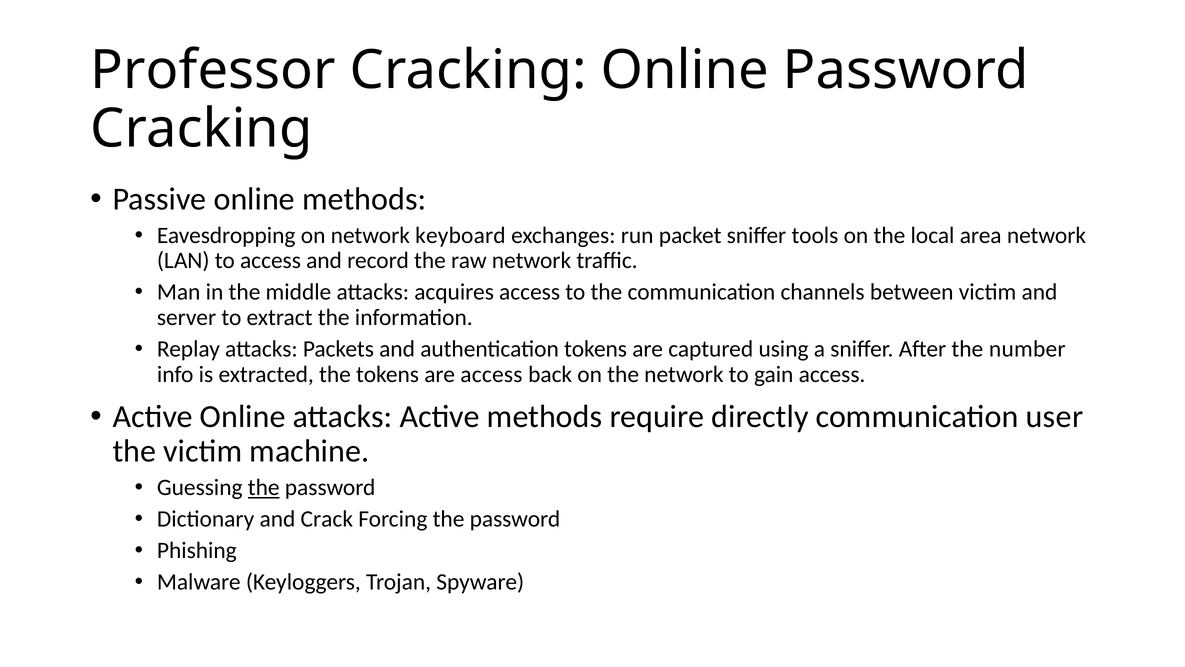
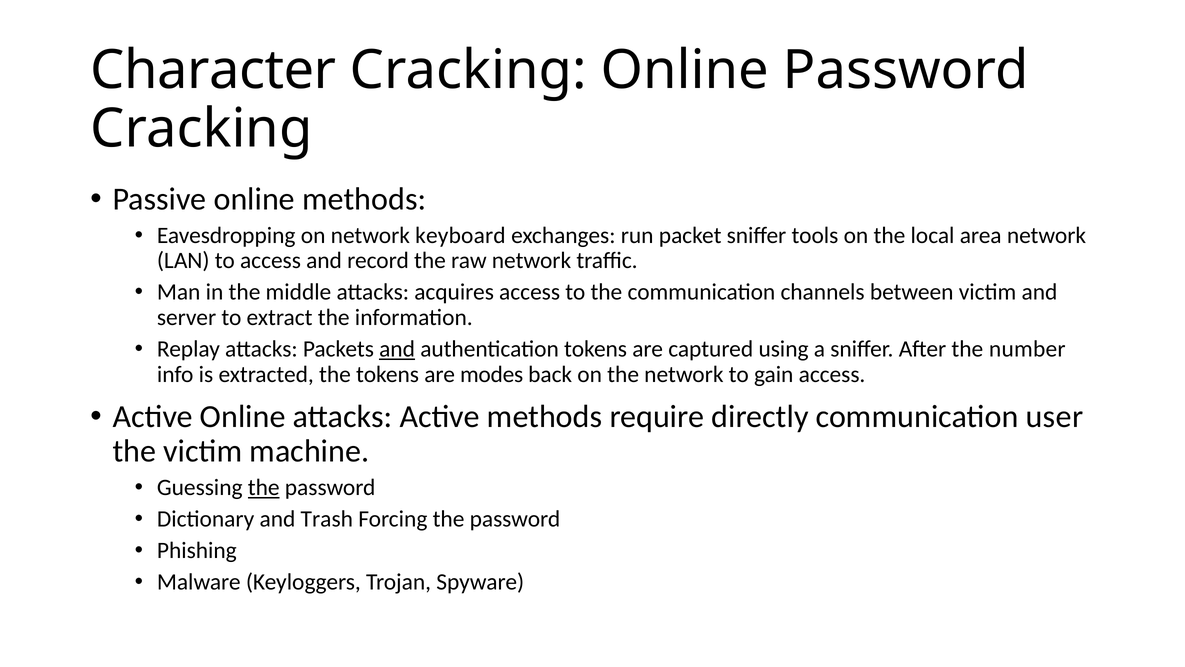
Professor: Professor -> Character (213, 70)
and underline: none -> present (397, 349)
are access: access -> modes (492, 374)
Crack: Crack -> Trash (327, 519)
